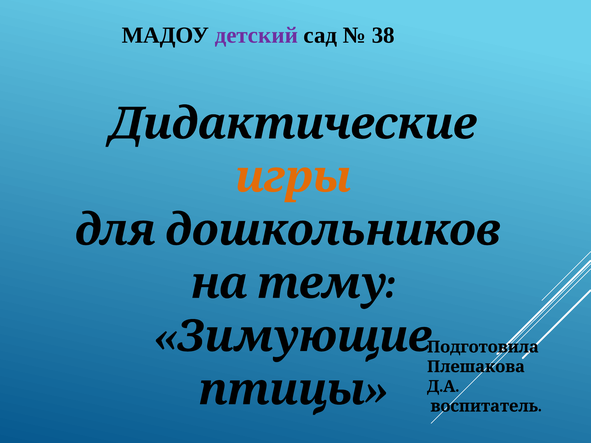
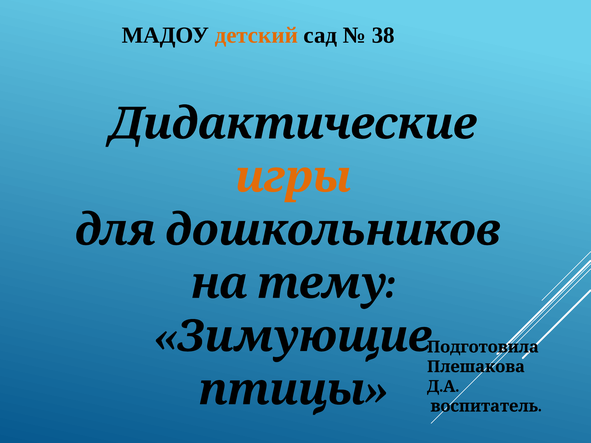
детский colour: purple -> orange (256, 35)
